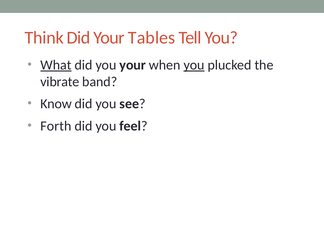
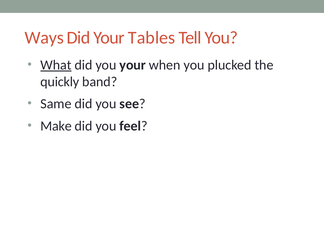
Think: Think -> Ways (44, 38)
you underline: present -> none (194, 65)
vibrate: vibrate -> quickly (60, 82)
Know: Know -> Same (56, 104)
Forth: Forth -> Make (56, 126)
